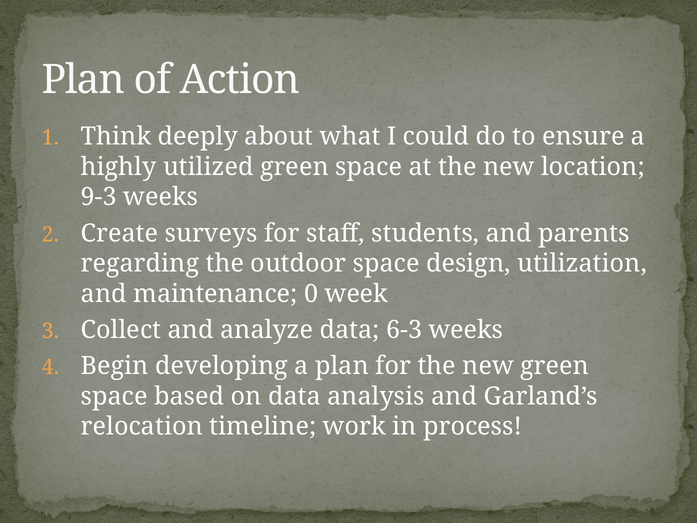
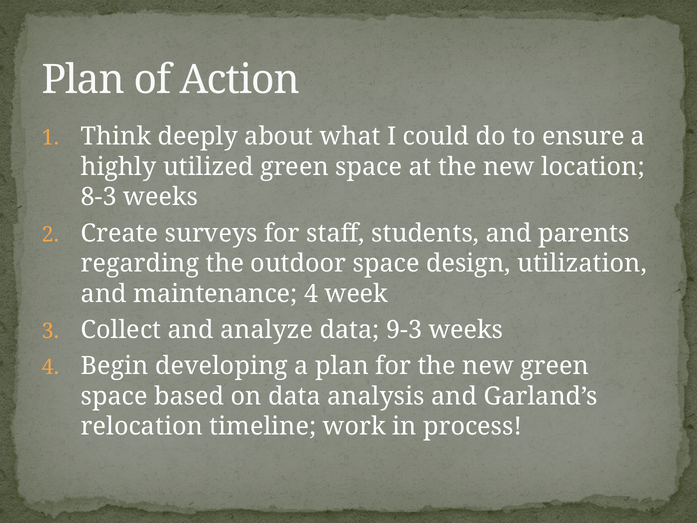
9-3: 9-3 -> 8-3 (99, 197)
maintenance 0: 0 -> 4 (311, 294)
6-3: 6-3 -> 9-3 (404, 330)
